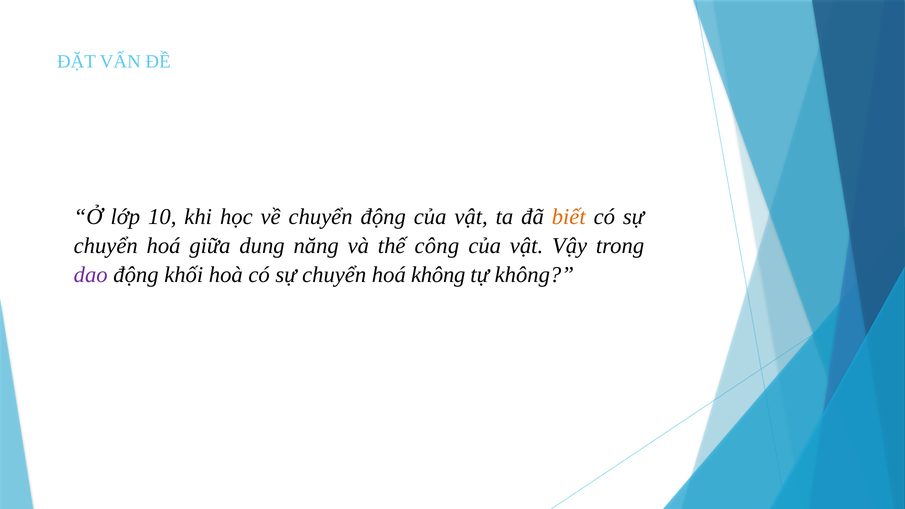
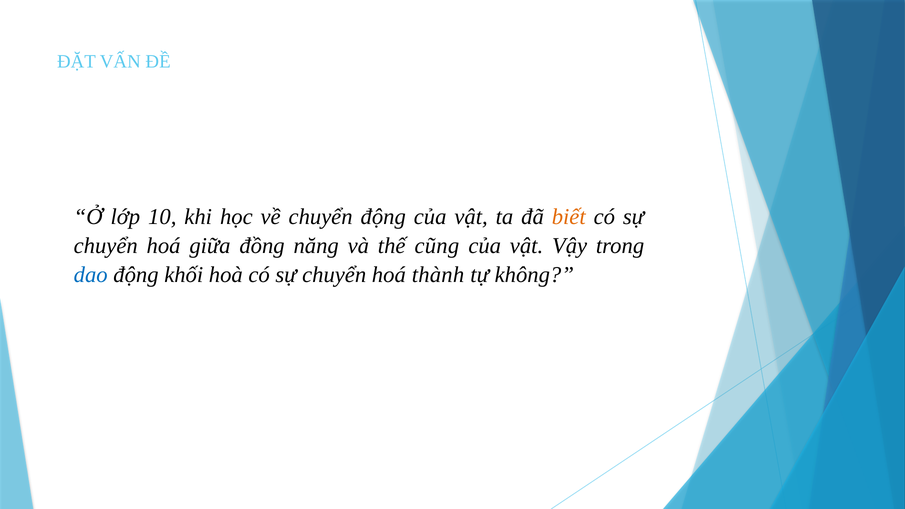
dung: dung -> đồng (262, 246)
công: công -> cũng (437, 246)
dao colour: purple -> blue (91, 275)
hoá không: không -> thành (438, 275)
